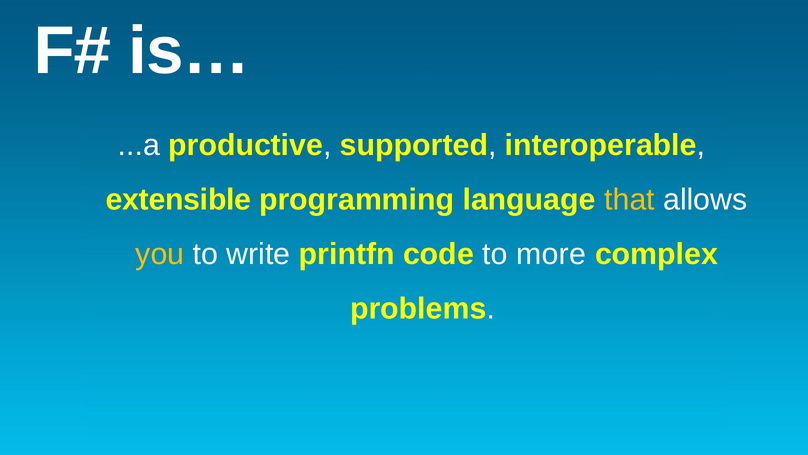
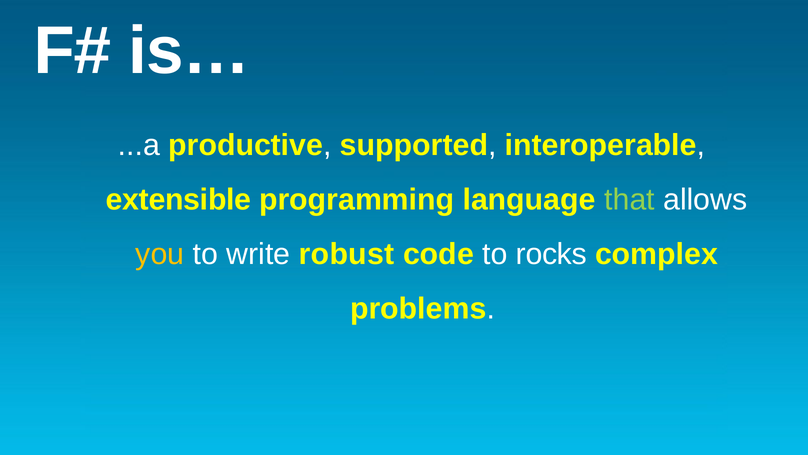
that colour: yellow -> light green (630, 199)
printfn: printfn -> robust (347, 254)
more: more -> rocks (551, 254)
